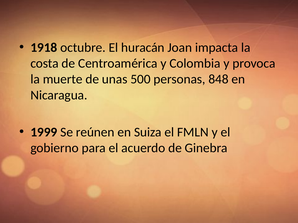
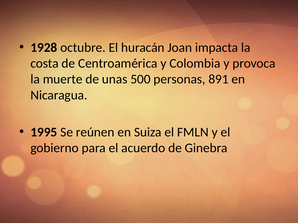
1918: 1918 -> 1928 (44, 48)
848: 848 -> 891 (219, 79)
1999: 1999 -> 1995 (44, 132)
